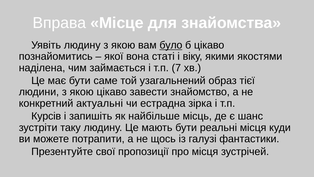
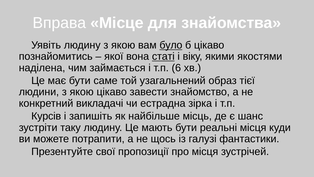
статі underline: none -> present (163, 56)
7: 7 -> 6 (176, 68)
актуальні: актуальні -> викладачі (100, 103)
